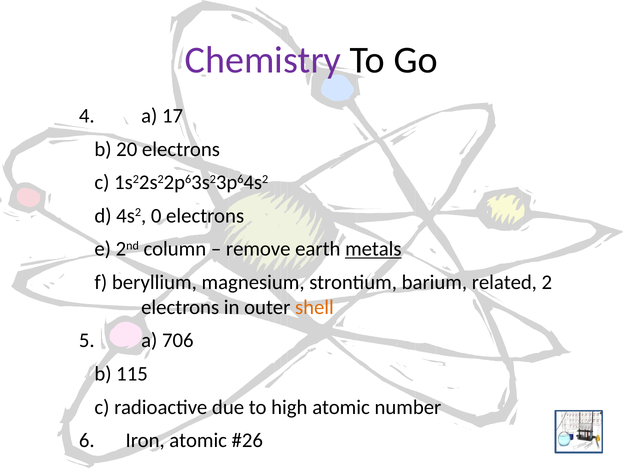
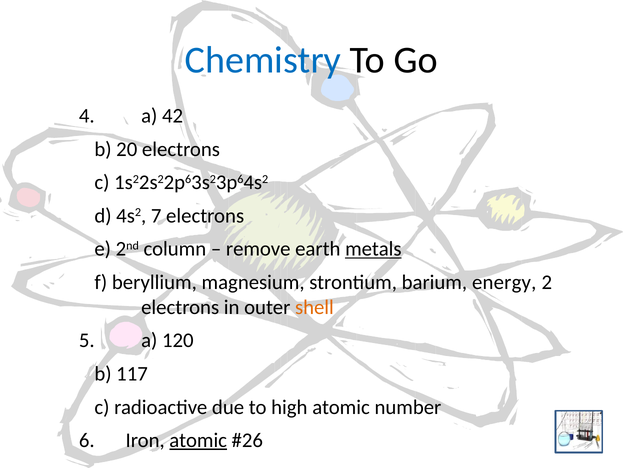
Chemistry colour: purple -> blue (263, 60)
17: 17 -> 42 (173, 116)
0: 0 -> 7 (156, 215)
related: related -> energy (504, 282)
706: 706 -> 120 (178, 340)
115: 115 -> 117 (132, 373)
atomic underline: none -> present (198, 440)
